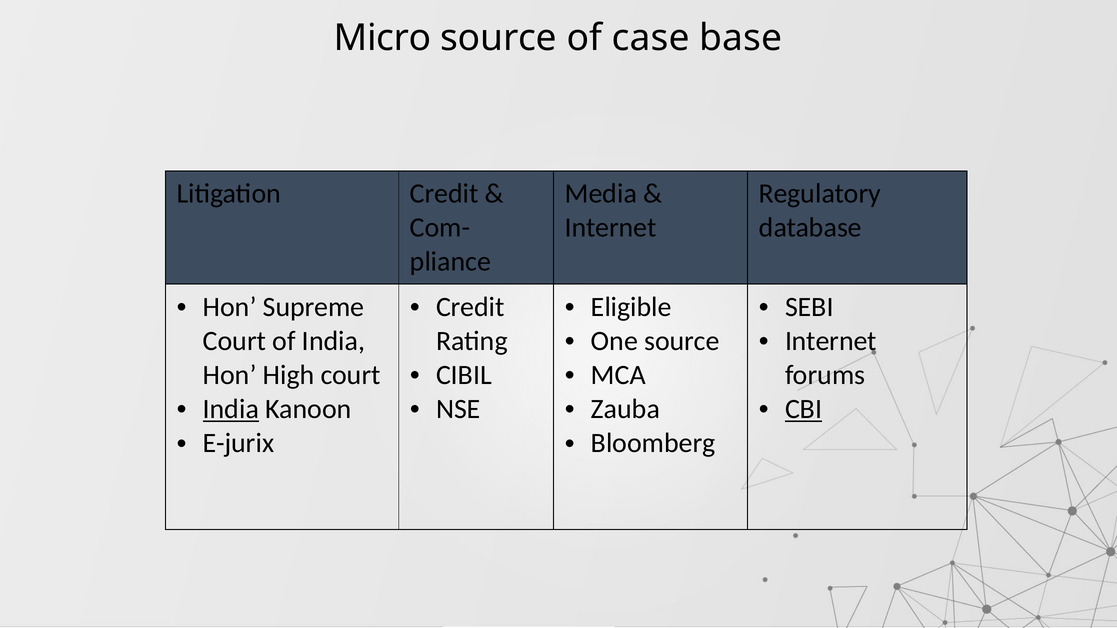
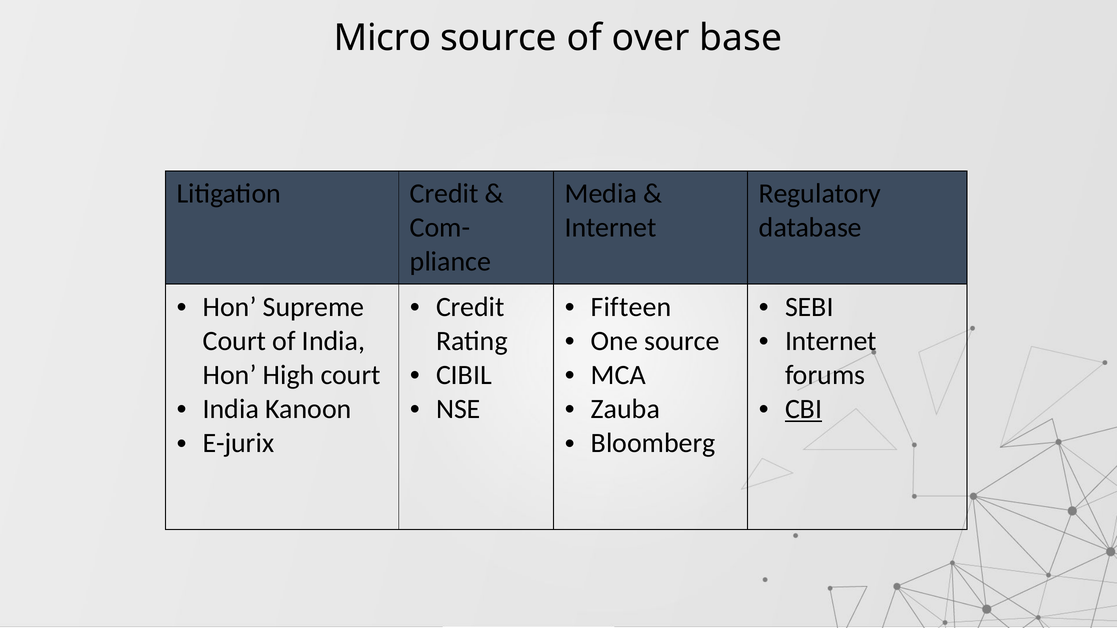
case: case -> over (651, 38)
Eligible: Eligible -> Fifteen (631, 307)
India underline: present -> none (231, 409)
